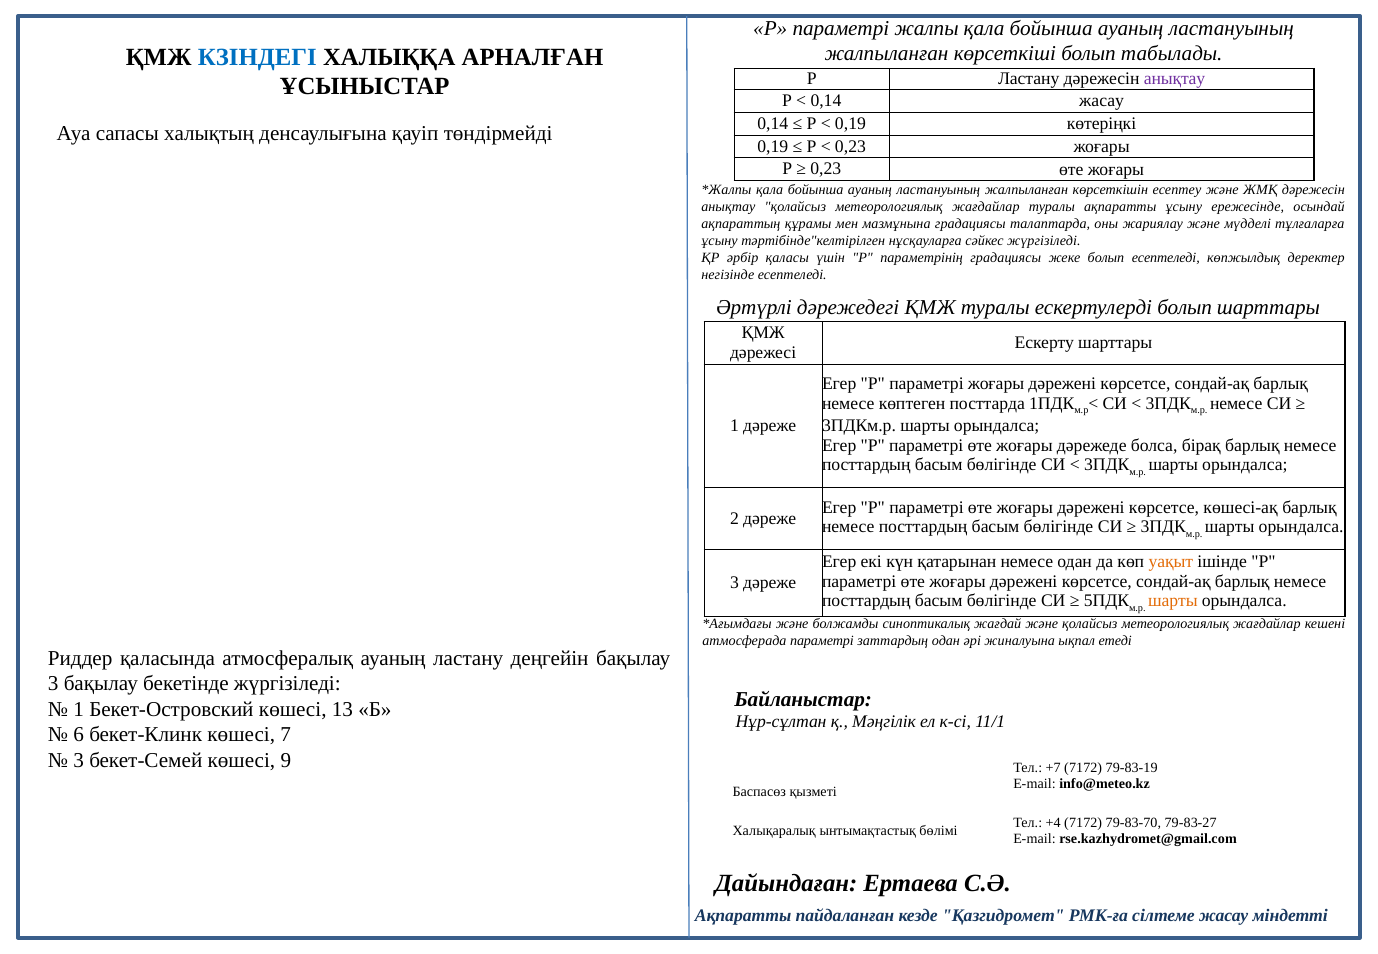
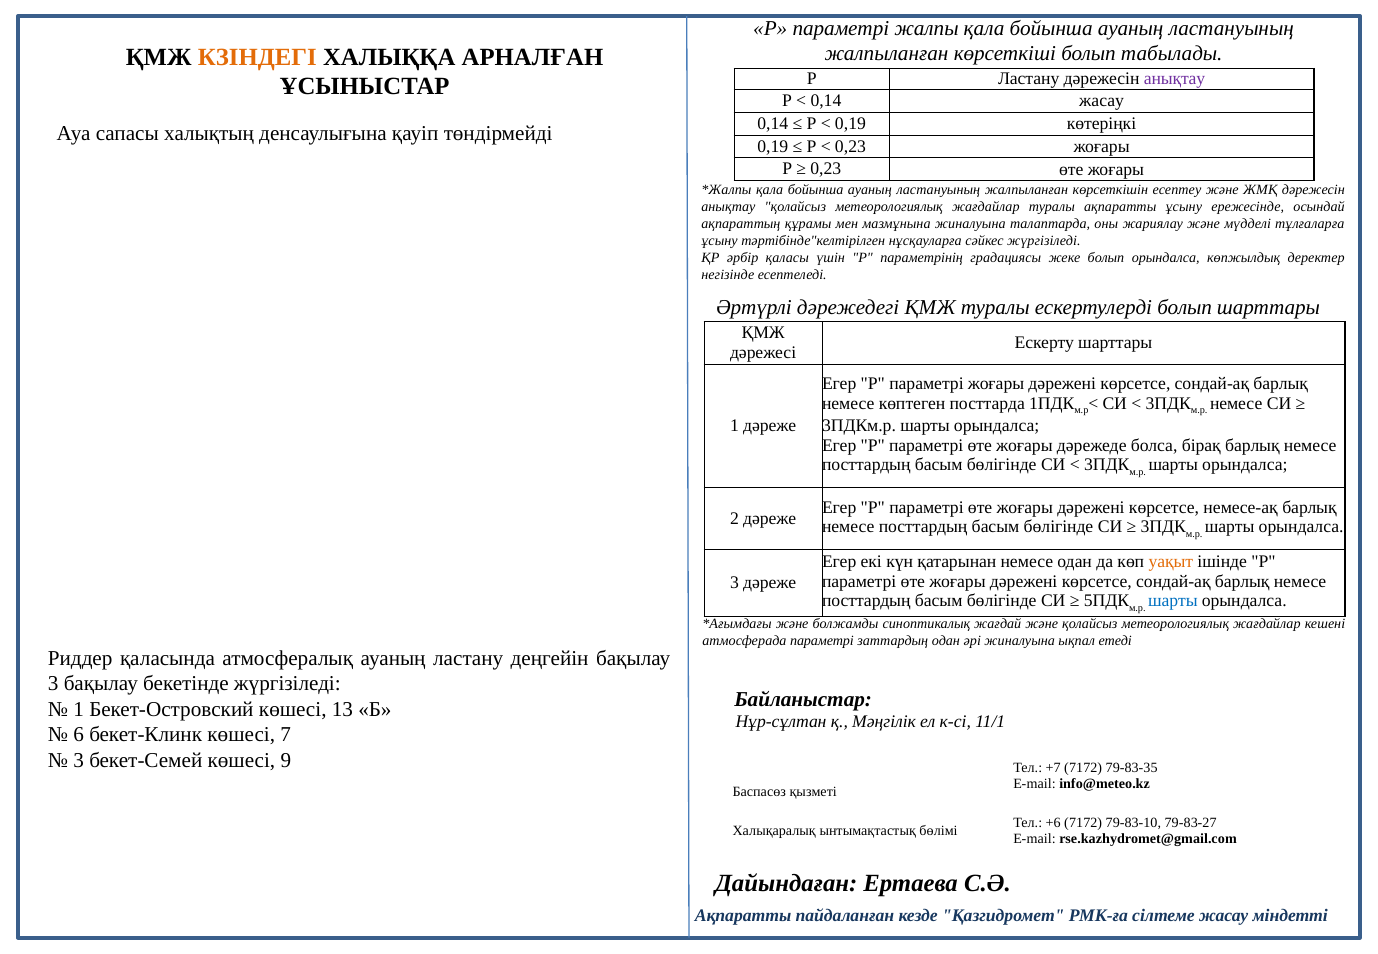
КЗІНДЕГІ colour: blue -> orange (257, 57)
мазмұнына градациясы: градациясы -> жиналуына (970, 224)
болып есептеледі: есептеледі -> орындалса (1166, 258)
көшесі-ақ: көшесі-ақ -> немесе-ақ (1241, 507)
шарты colour: orange -> blue (1173, 601)
79-83-19: 79-83-19 -> 79-83-35 (1132, 768)
+4: +4 -> +6 (1053, 823)
79-83-70: 79-83-70 -> 79-83-10 (1133, 823)
